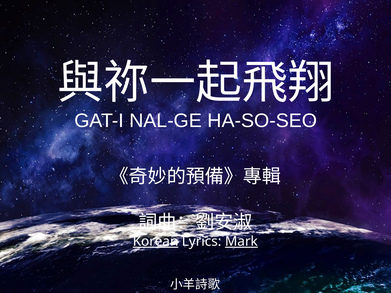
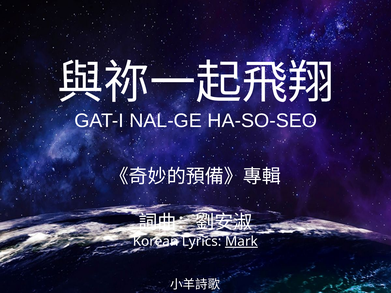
Korean underline: present -> none (156, 242)
